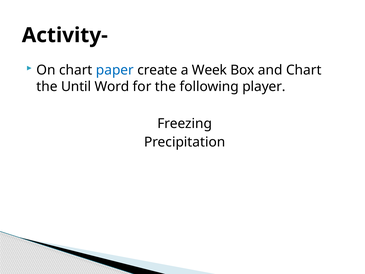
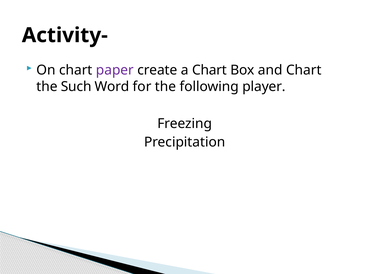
paper colour: blue -> purple (115, 70)
a Week: Week -> Chart (210, 70)
Until: Until -> Such (76, 87)
